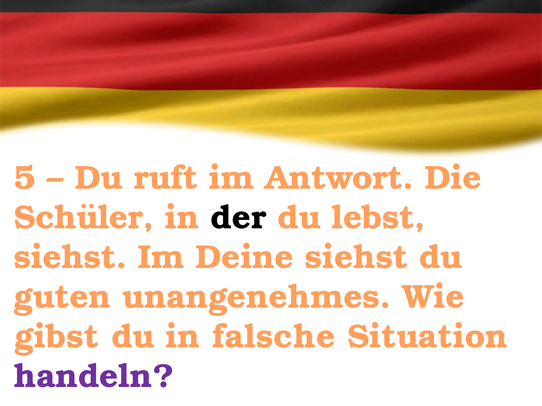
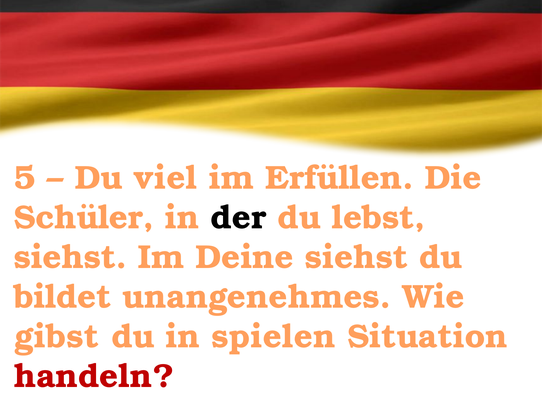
ruft: ruft -> viel (166, 178)
Antwort: Antwort -> Erfüllen (339, 178)
guten: guten -> bildet (63, 297)
falsche: falsche -> spielen (274, 337)
handeln colour: purple -> red (94, 377)
